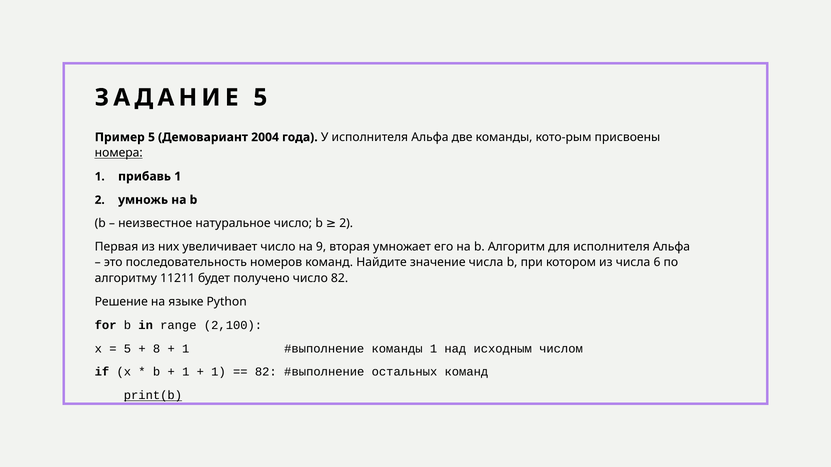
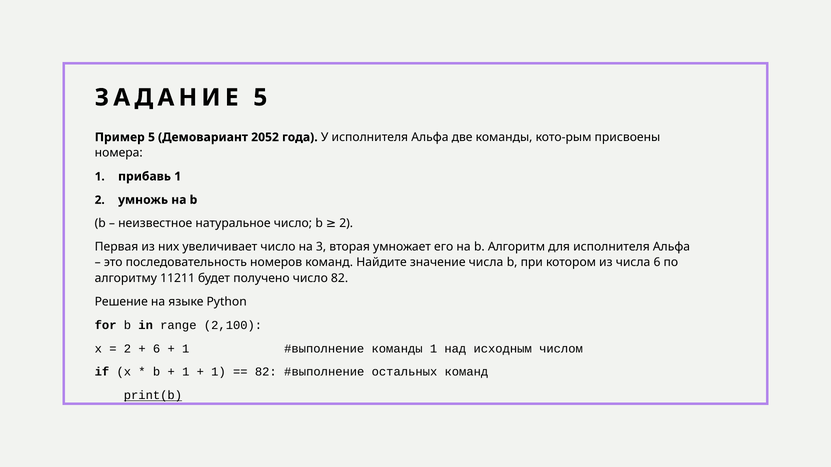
2004: 2004 -> 2052 (265, 137)
номера underline: present -> none (119, 153)
9: 9 -> 3 (321, 247)
5: 5 -> 2 (127, 349)
8: 8 -> 6 (157, 349)
